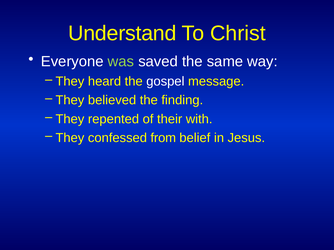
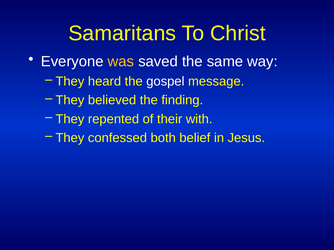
Understand: Understand -> Samaritans (122, 33)
was colour: light green -> yellow (121, 62)
from: from -> both (163, 138)
